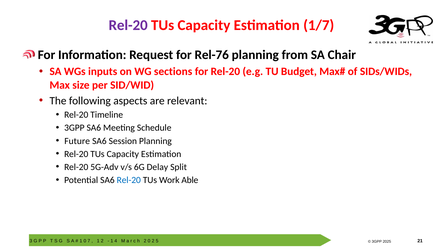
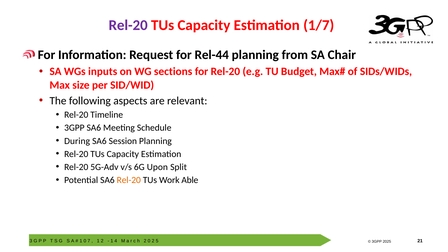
Rel-76: Rel-76 -> Rel-44 (212, 55)
Future: Future -> During (77, 141)
Delay: Delay -> Upon (157, 167)
Rel-20 colour: blue -> orange (129, 180)
